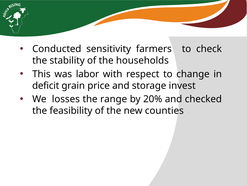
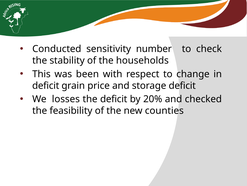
farmers: farmers -> number (154, 49)
labor: labor -> been (87, 74)
storage invest: invest -> deficit (182, 85)
the range: range -> deficit (114, 99)
